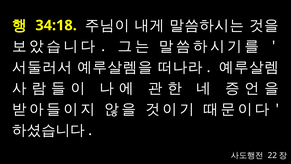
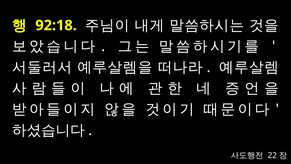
34:18: 34:18 -> 92:18 (56, 25)
